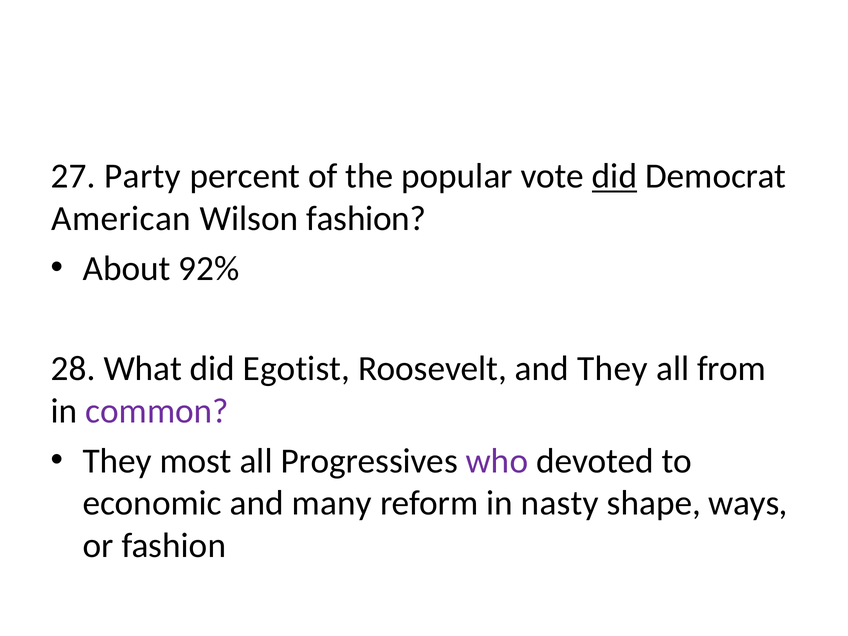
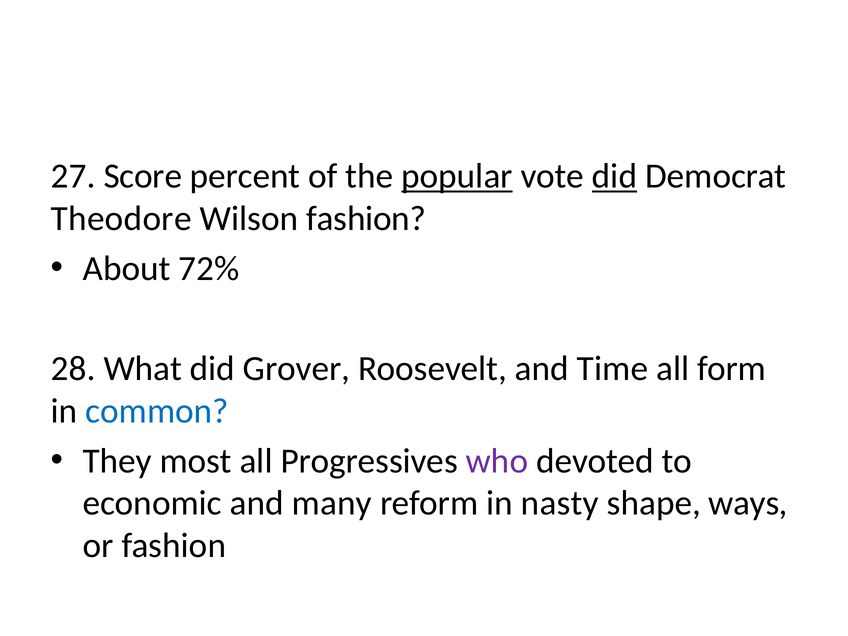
Party: Party -> Score (143, 176)
popular underline: none -> present (457, 176)
American: American -> Theodore (121, 219)
92%: 92% -> 72% (209, 269)
Egotist: Egotist -> Grover (297, 369)
and They: They -> Time (612, 369)
from: from -> form (731, 369)
common colour: purple -> blue (157, 411)
